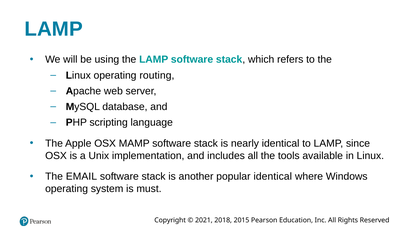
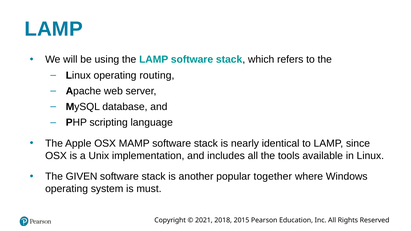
EMAIL: EMAIL -> GIVEN (82, 177)
popular identical: identical -> together (273, 177)
